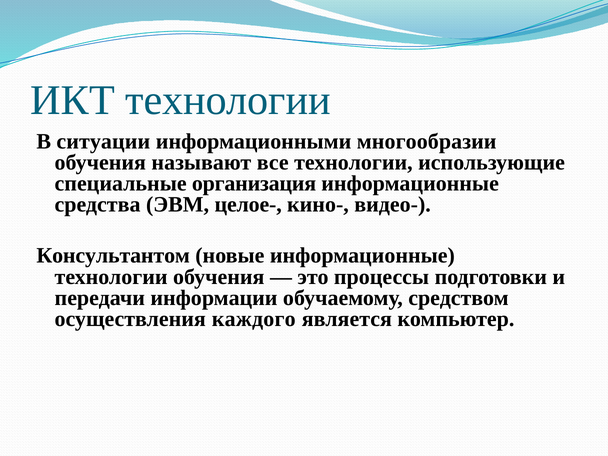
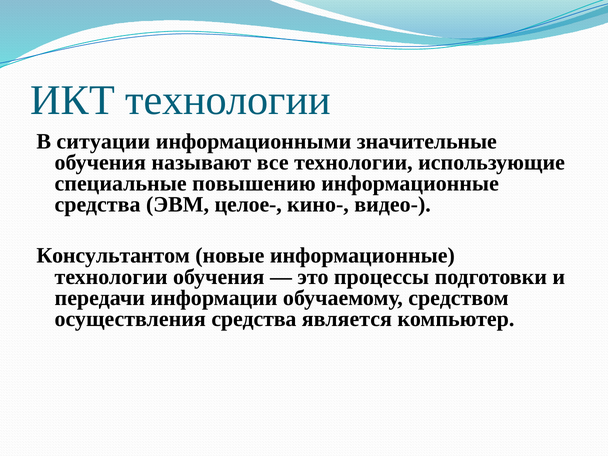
многообразии: многообразии -> значительные (427, 141)
организация: организация -> повышению (254, 184)
осуществления каждого: каждого -> средства (254, 319)
